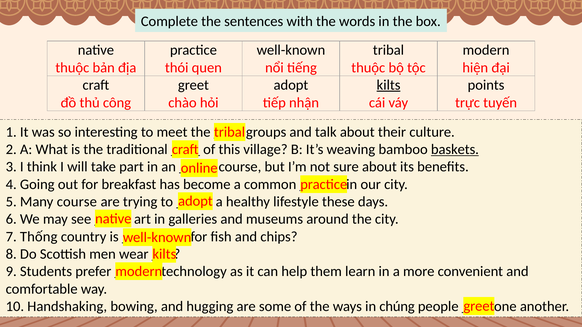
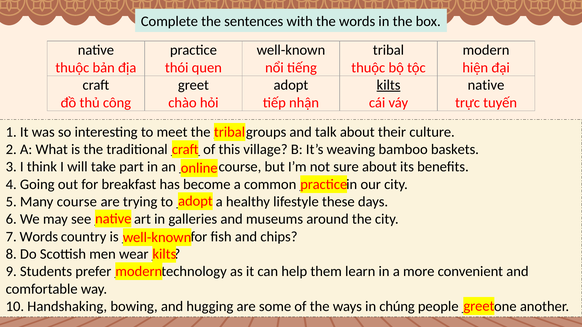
points: points -> native (486, 85)
baskets underline: present -> none (455, 150)
7 Thống: Thống -> Words (39, 237)
